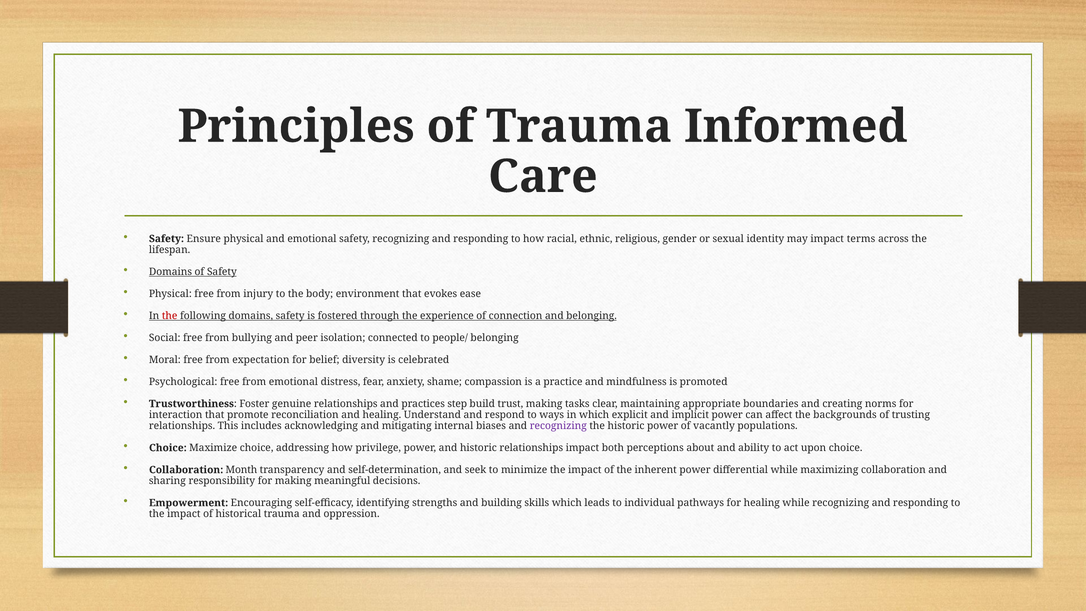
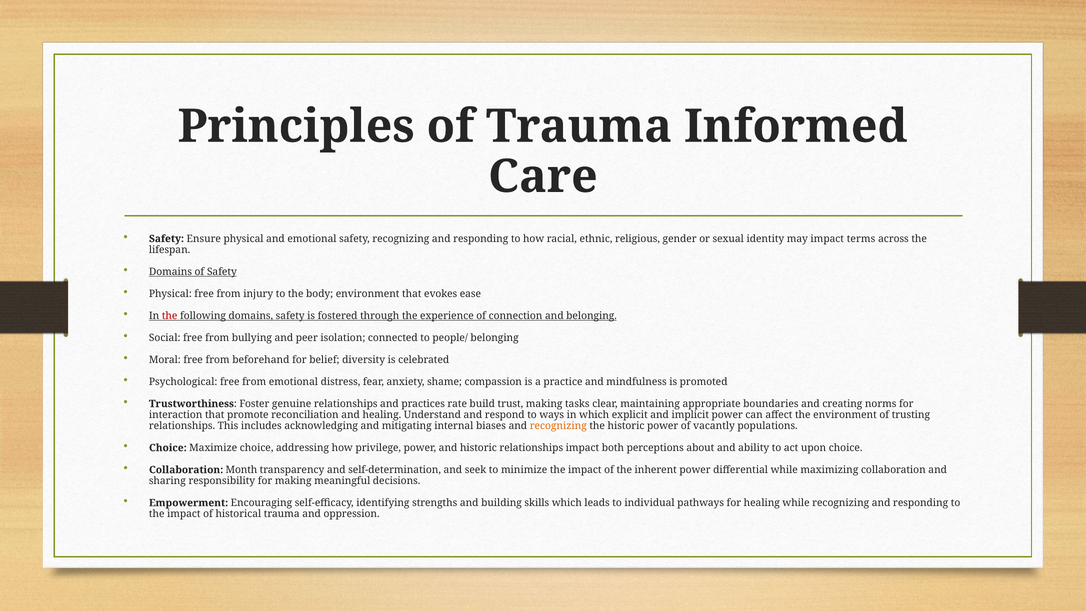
expectation: expectation -> beforehand (261, 360)
step: step -> rate (457, 404)
the backgrounds: backgrounds -> environment (845, 415)
recognizing colour: purple -> orange (558, 426)
